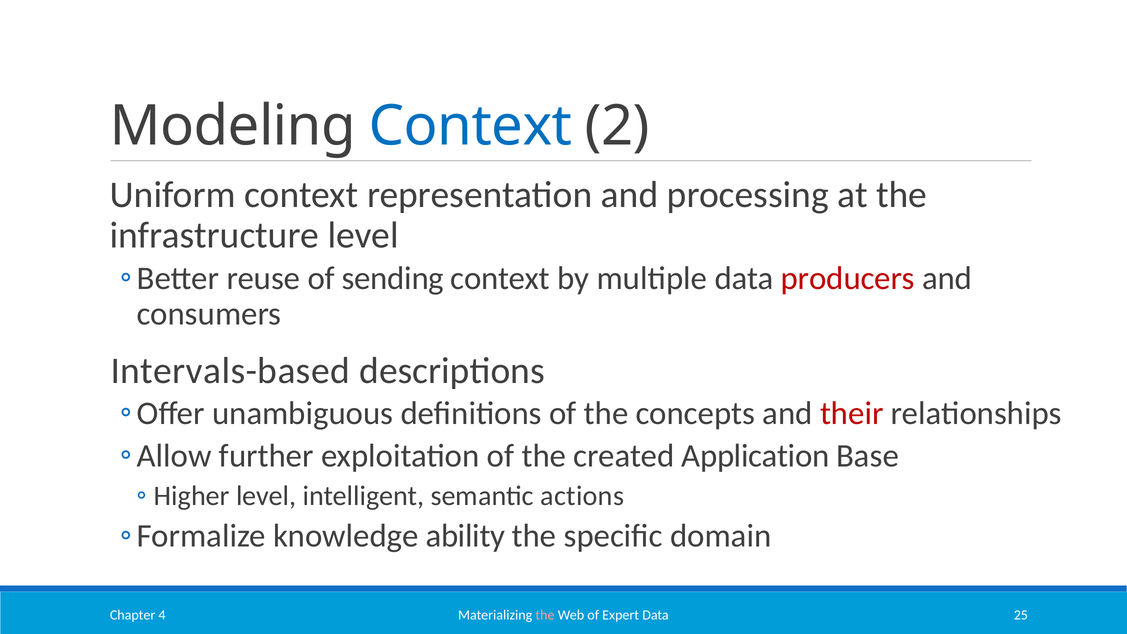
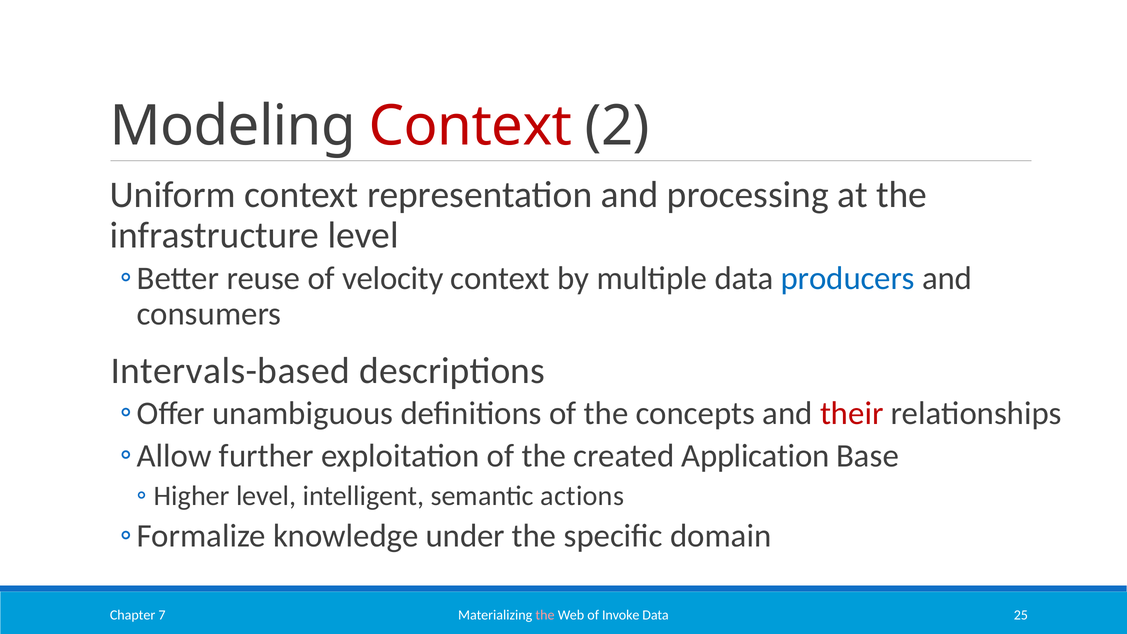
Context colour: blue -> red (471, 126)
sending: sending -> velocity (393, 278)
producers colour: red -> blue (848, 278)
ability: ability -> under (465, 536)
Expert: Expert -> Invoke (621, 615)
4: 4 -> 7 (162, 615)
